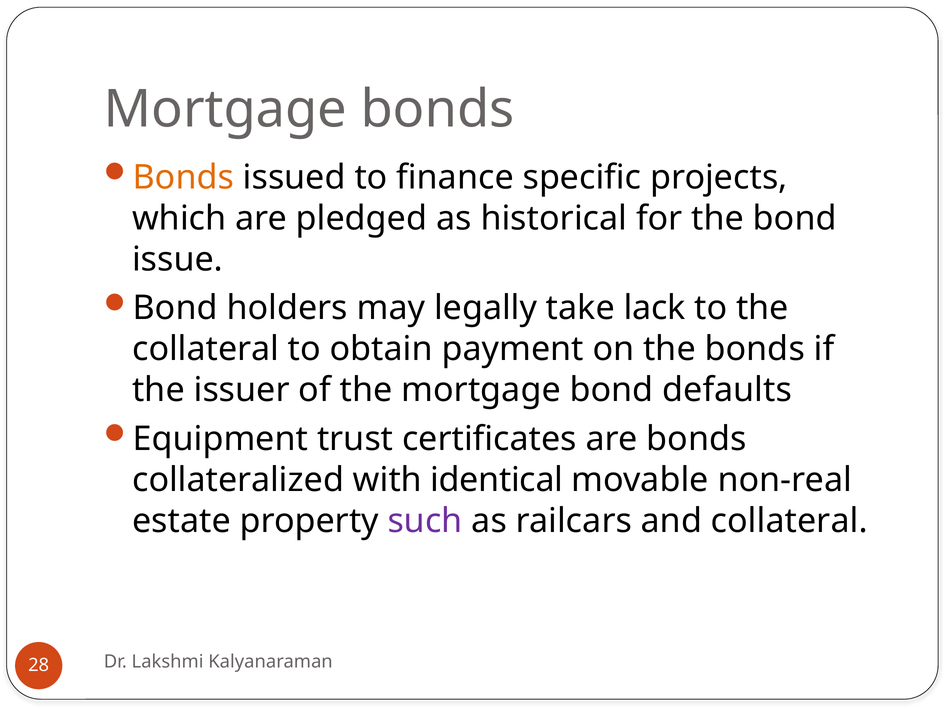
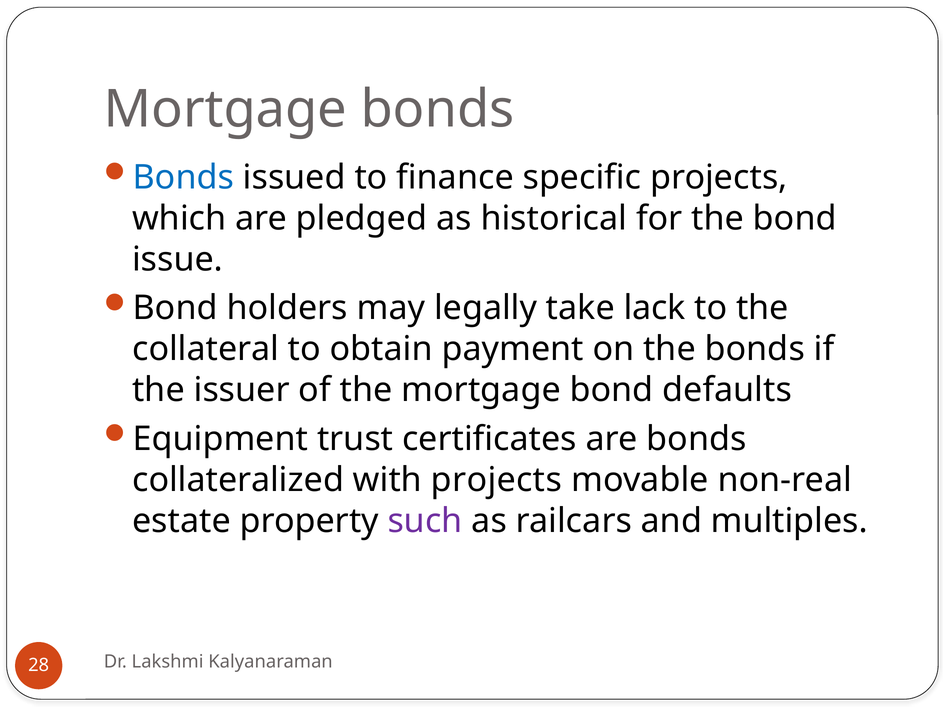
Bonds colour: orange -> blue (183, 177)
with identical: identical -> projects (496, 480)
and collateral: collateral -> multiples (789, 521)
